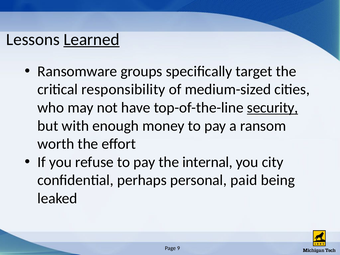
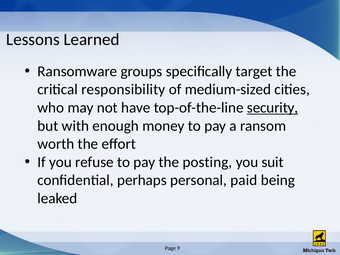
Learned underline: present -> none (91, 39)
internal: internal -> posting (207, 162)
city: city -> suit (273, 162)
